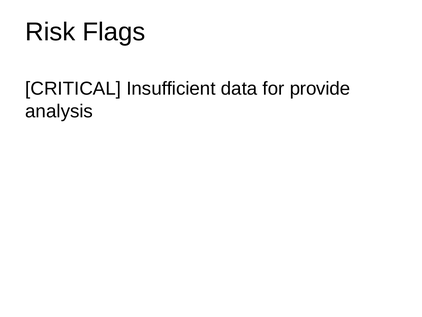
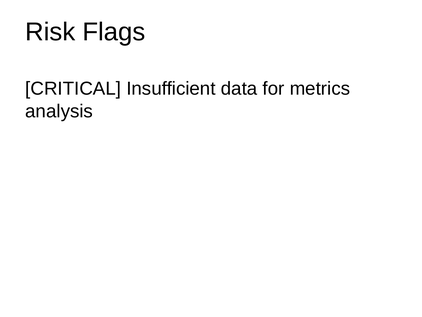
provide: provide -> metrics (320, 88)
